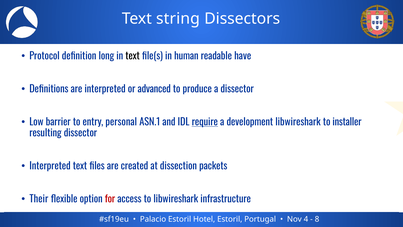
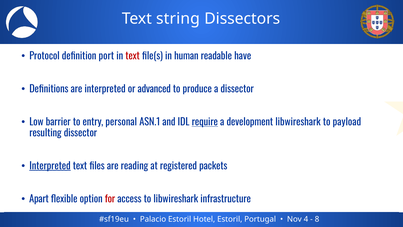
long: long -> port (106, 56)
text colour: black -> red (133, 56)
installer: installer -> payload (347, 122)
Interpreted underline: none -> present (50, 166)
created: created -> reading (134, 166)
dissection: dissection -> registered (178, 166)
Their: Their -> Apart (39, 199)
